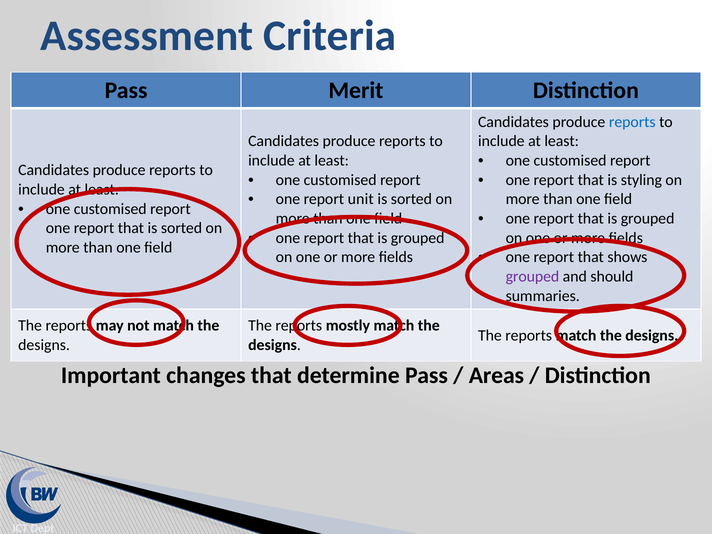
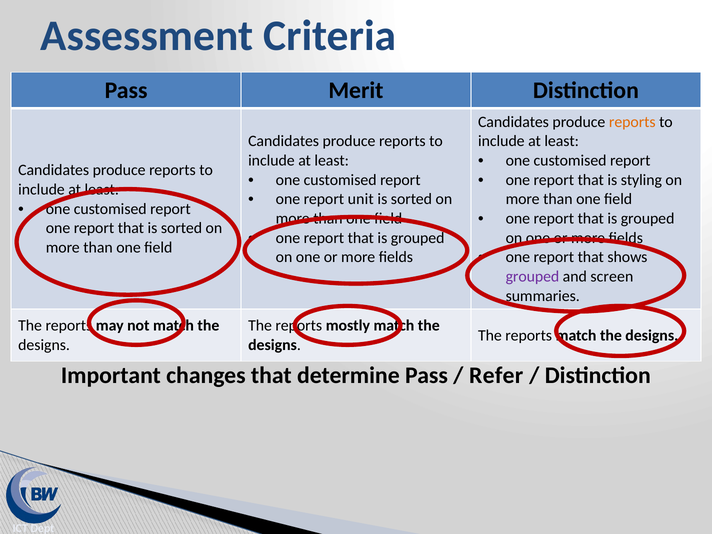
reports colour: blue -> orange (632, 122)
should: should -> screen (612, 277)
Areas: Areas -> Refer (496, 375)
